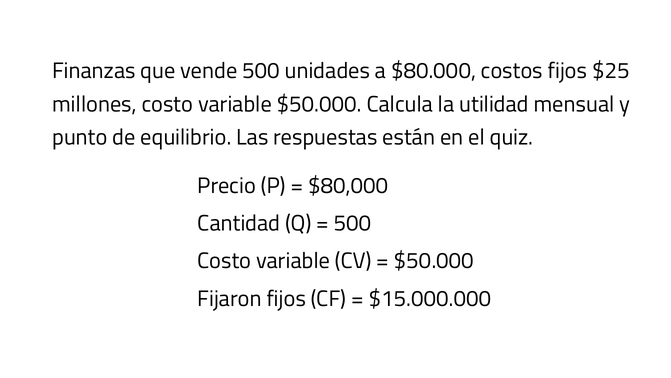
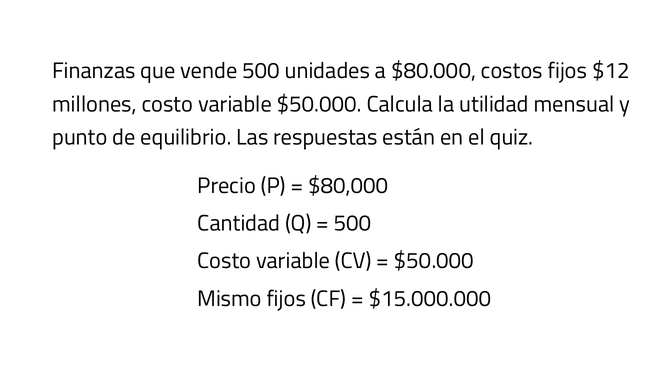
$25: $25 -> $12 (611, 71)
Fijaron: Fijaron -> Mismo (230, 298)
